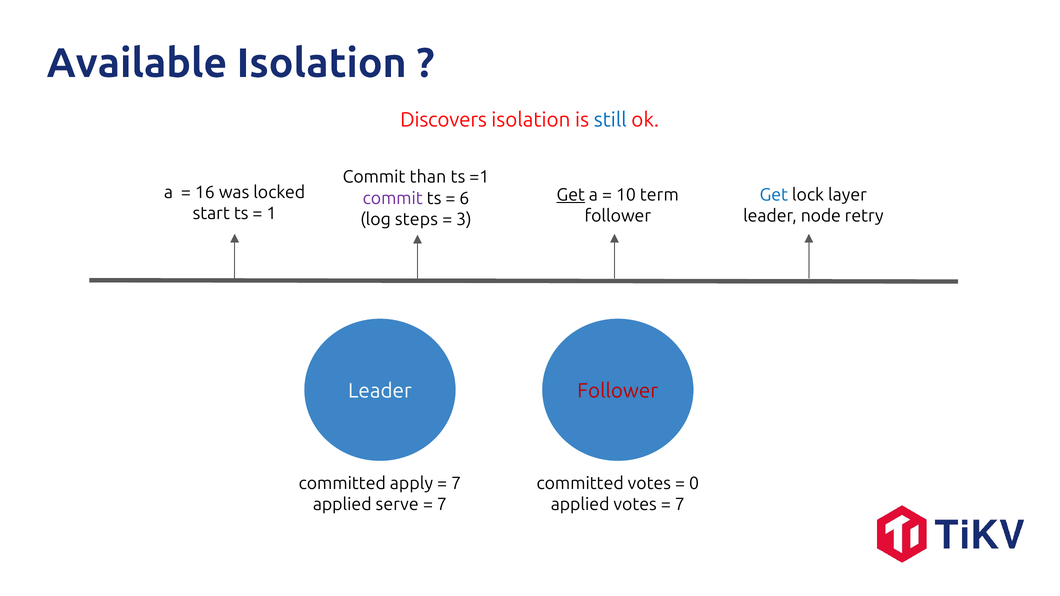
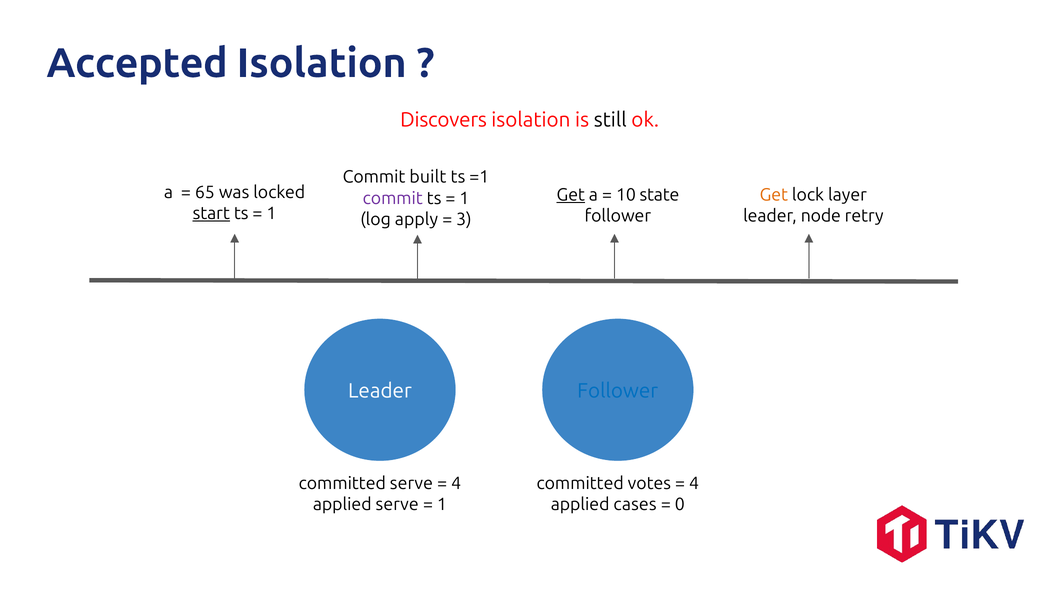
Available: Available -> Accepted (137, 63)
still colour: blue -> black (610, 120)
than: than -> built (428, 177)
16: 16 -> 65 (205, 192)
term: term -> state (659, 195)
Get colour: blue -> orange (774, 195)
6: 6 -> 1 (464, 198)
start underline: none -> present (211, 214)
steps: steps -> apply (416, 220)
Follower colour: red -> blue (618, 391)
committed apply: apply -> serve (411, 484)
7: 7 -> 4 (456, 484)
0: 0 -> 4 (694, 484)
7: 7 -> 1 (442, 505)
applied votes: votes -> cases (635, 505)
7: 7 -> 0 (680, 505)
